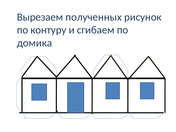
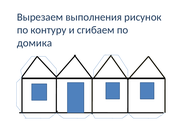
полученных: полученных -> выполнения (94, 17)
